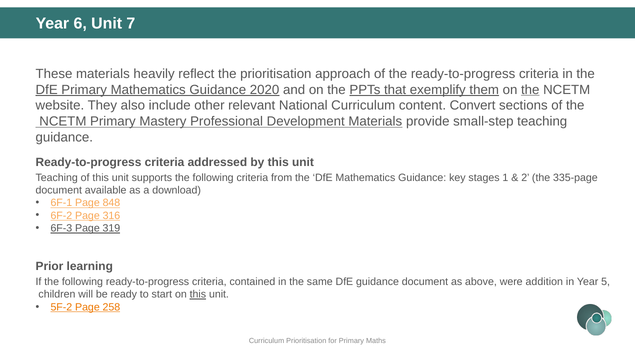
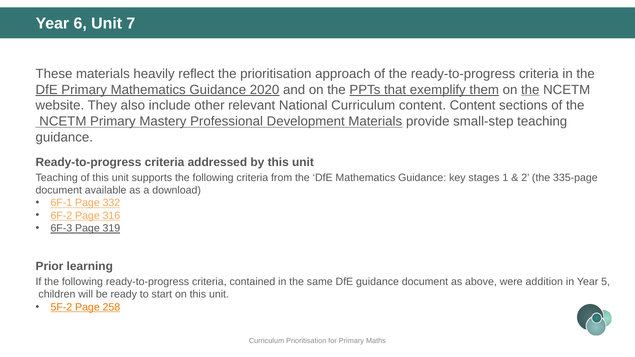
content Convert: Convert -> Content (473, 106)
848: 848 -> 332 (111, 203)
this underline: present -> none (198, 295)
